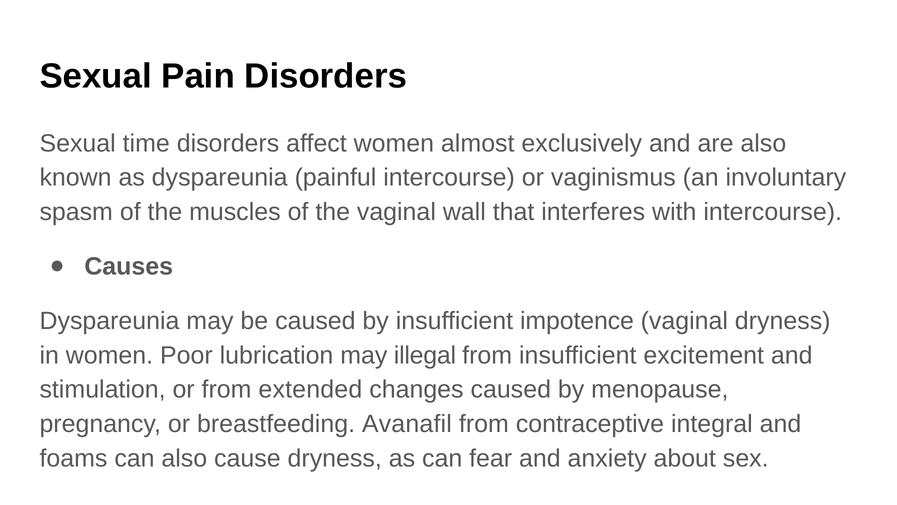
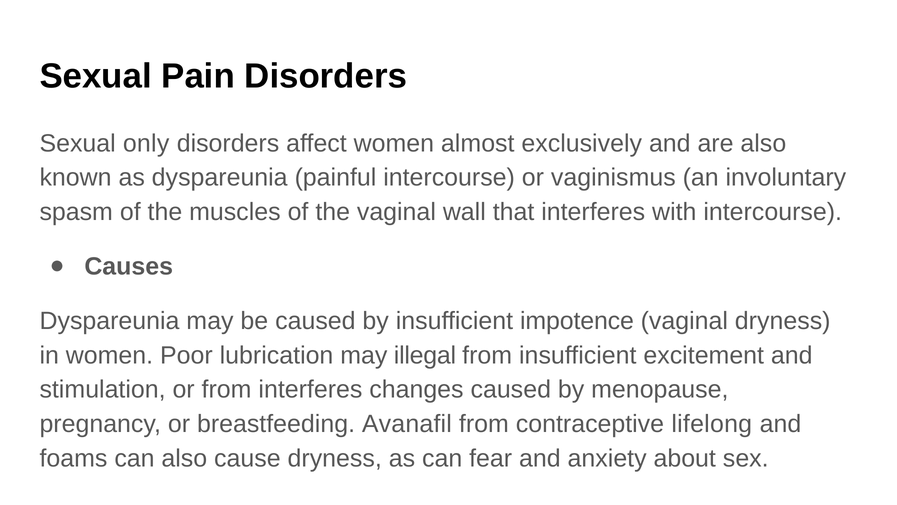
time: time -> only (146, 143)
from extended: extended -> interferes (310, 389)
integral: integral -> lifelong (712, 424)
